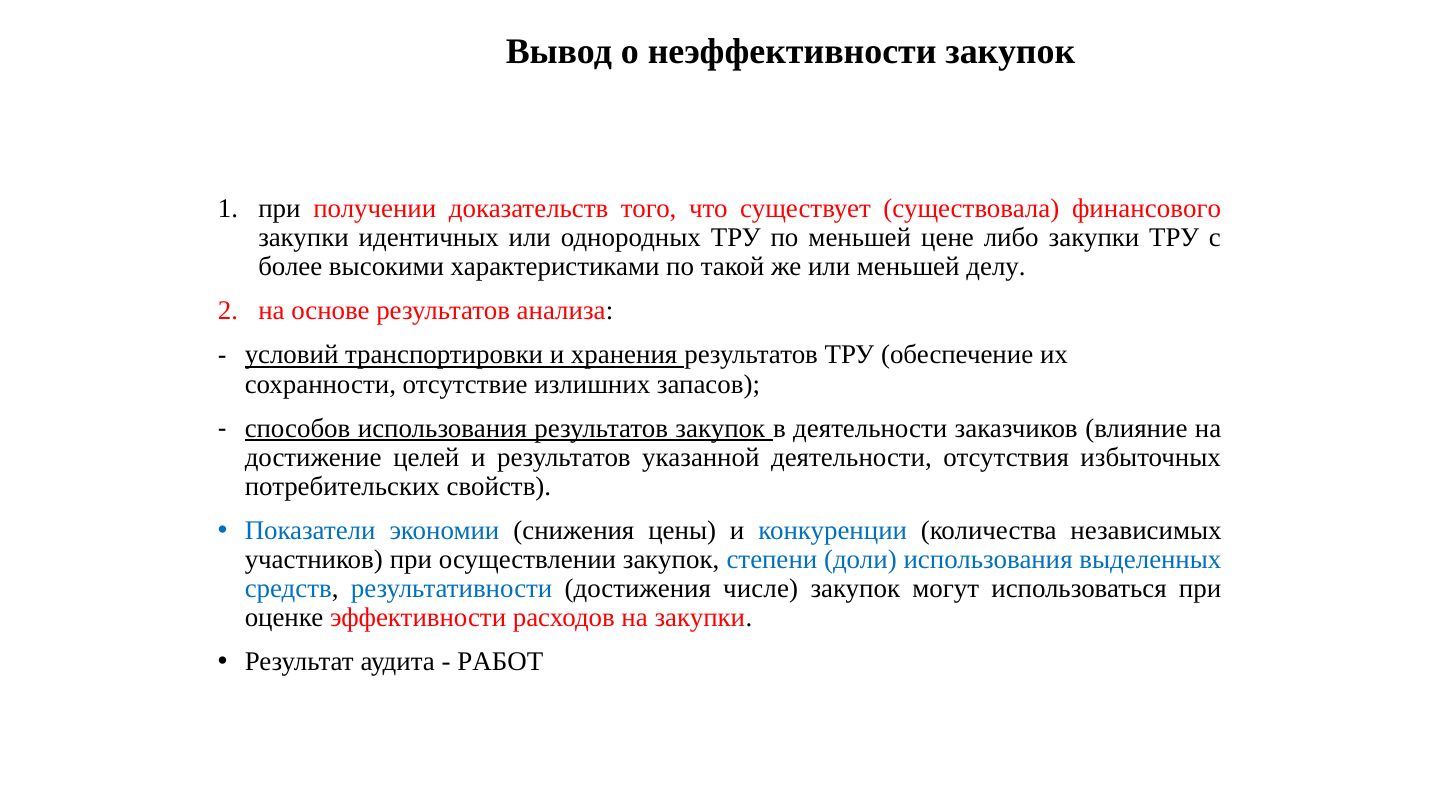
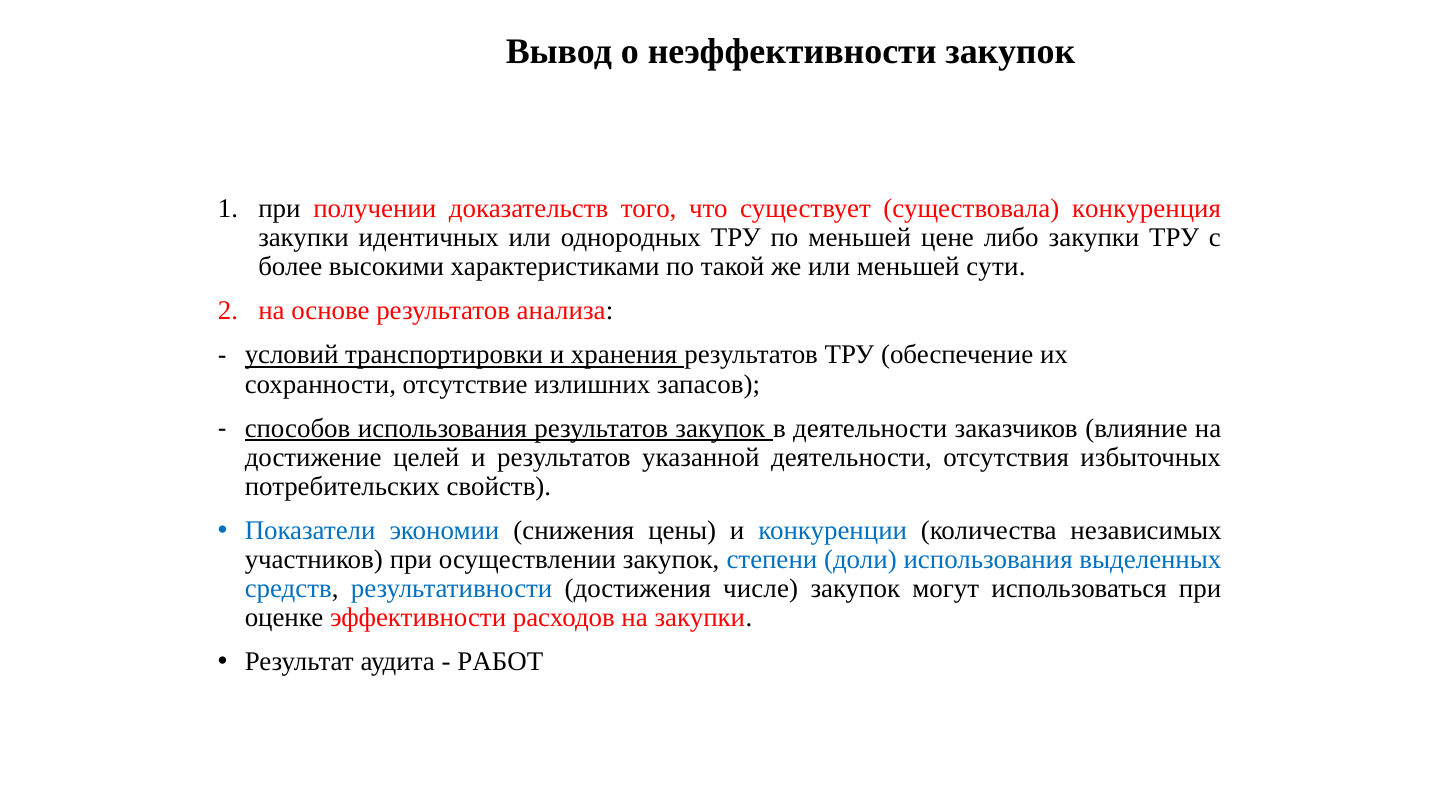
финансового: финансового -> конкуренция (1147, 209)
делу: делу -> сути (996, 267)
